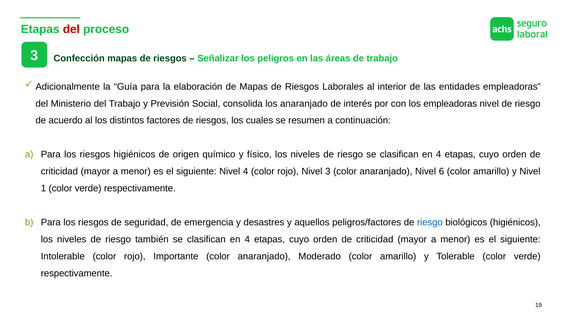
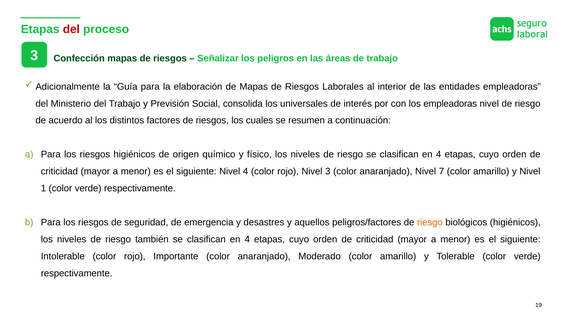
los anaranjado: anaranjado -> universales (304, 103)
6: 6 -> 7 (441, 171)
riesgo colour: blue -> orange (430, 222)
